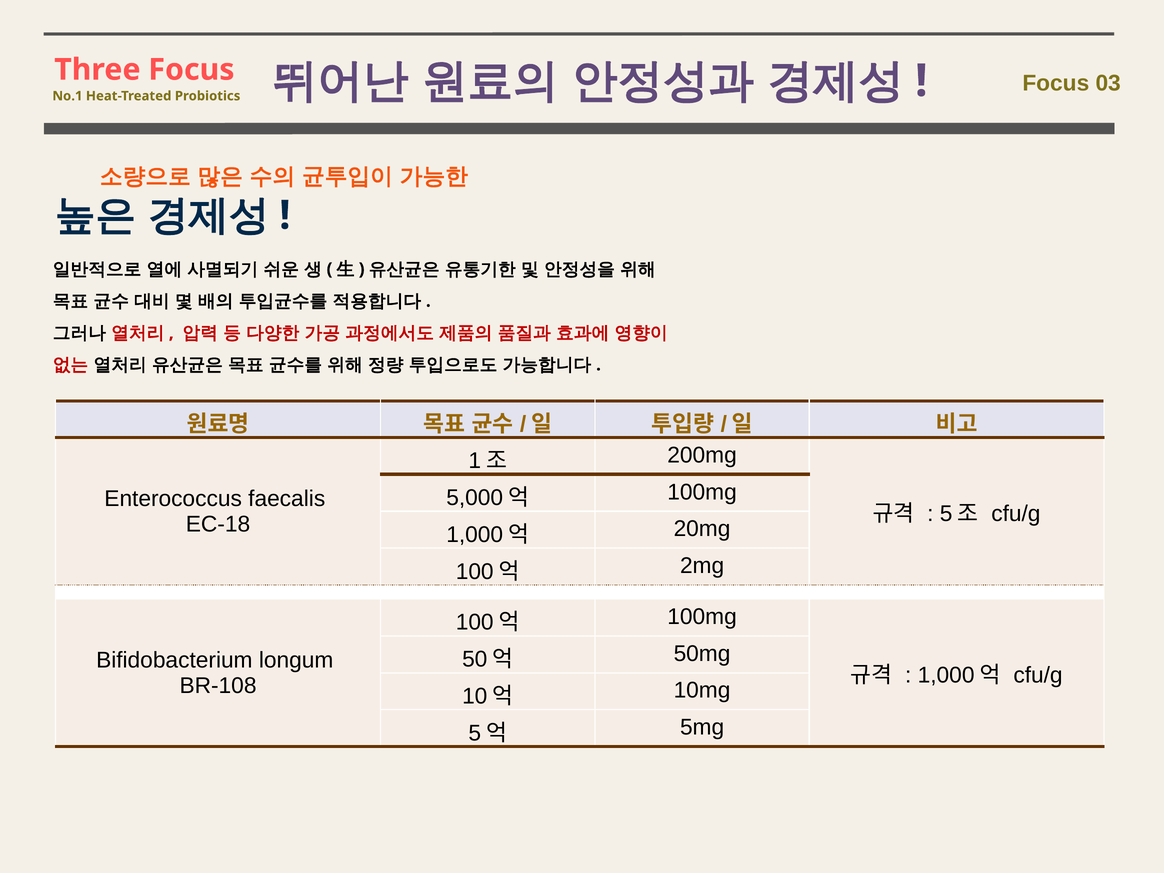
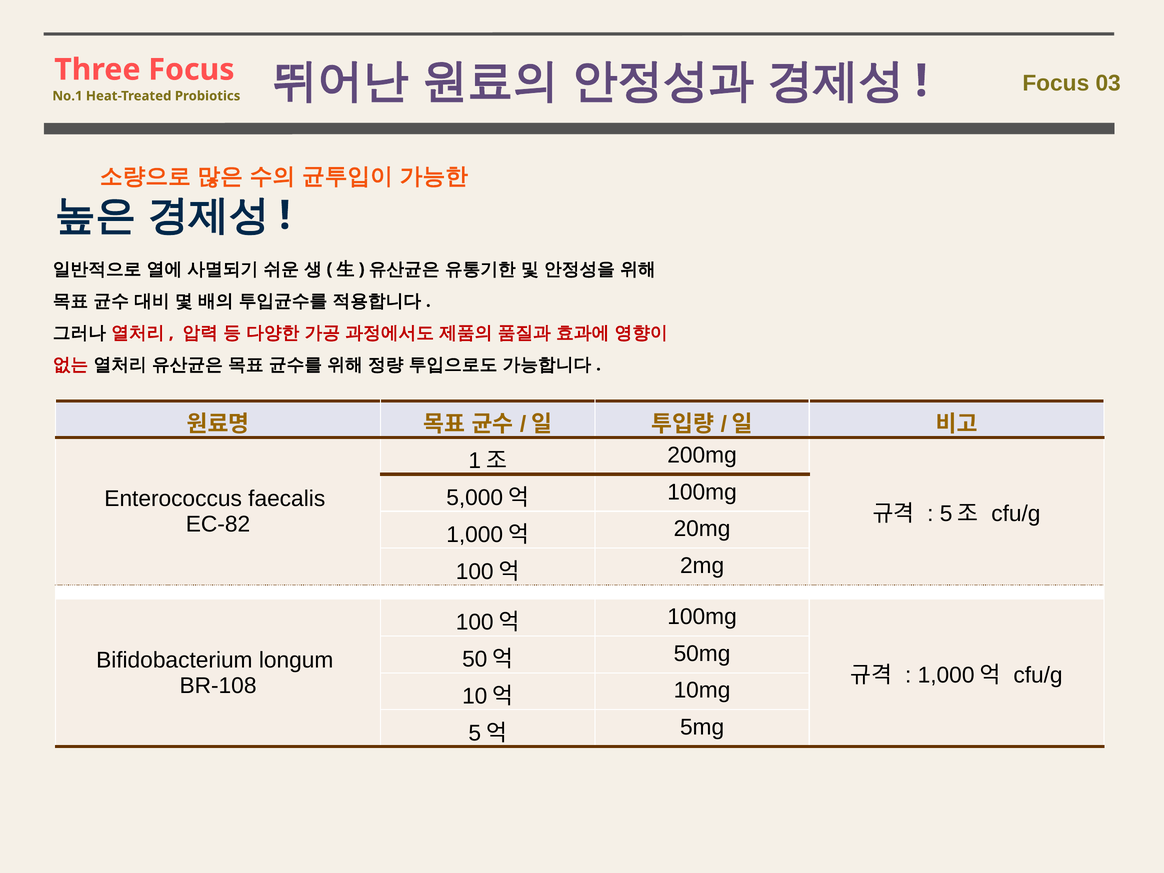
EC-18: EC-18 -> EC-82 (218, 524)
